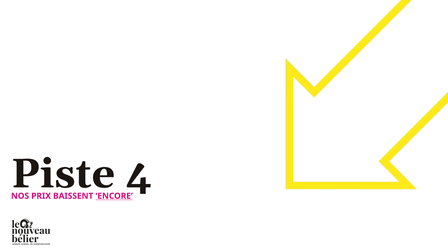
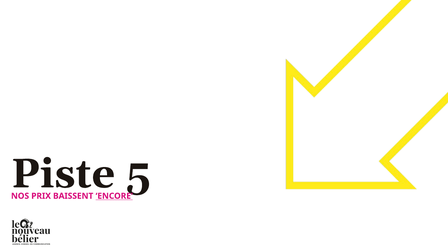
4: 4 -> 5 (138, 174)
